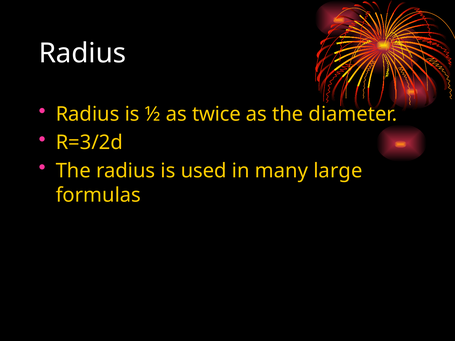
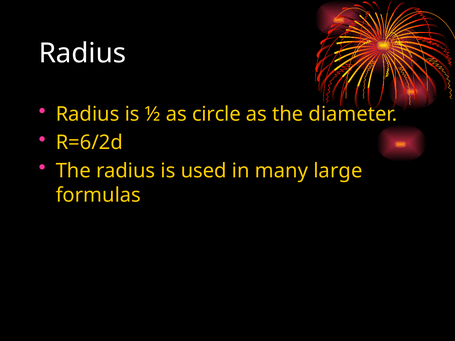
twice: twice -> circle (216, 114)
R=3/2d: R=3/2d -> R=6/2d (89, 143)
